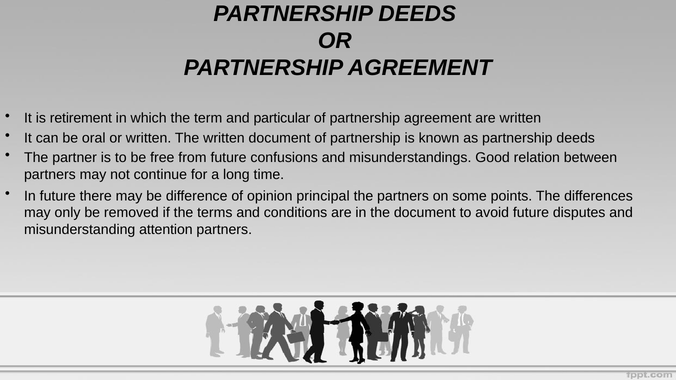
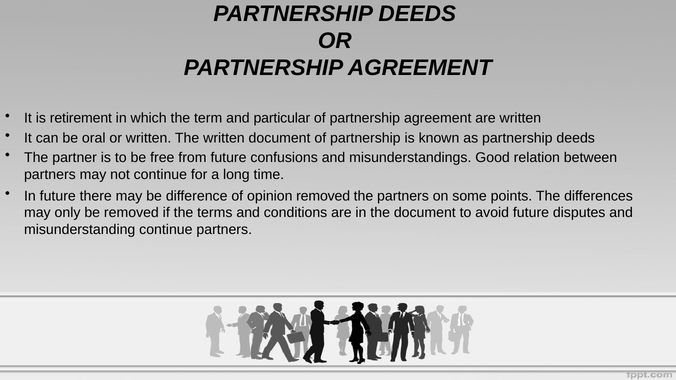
opinion principal: principal -> removed (323, 196)
misunderstanding attention: attention -> continue (166, 230)
